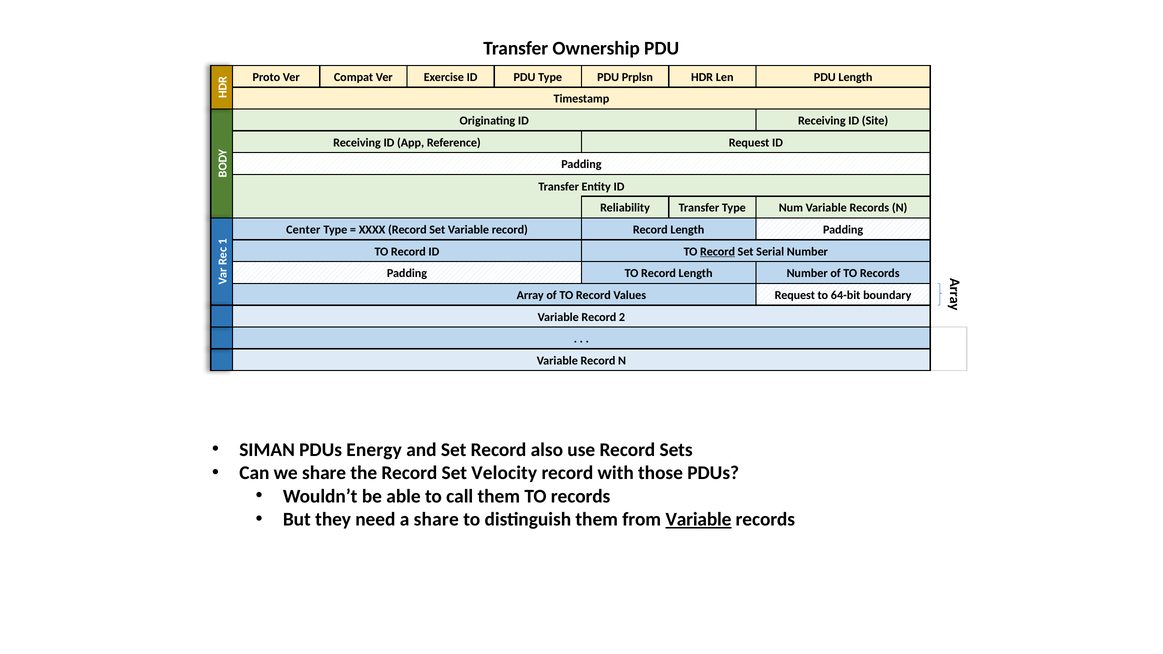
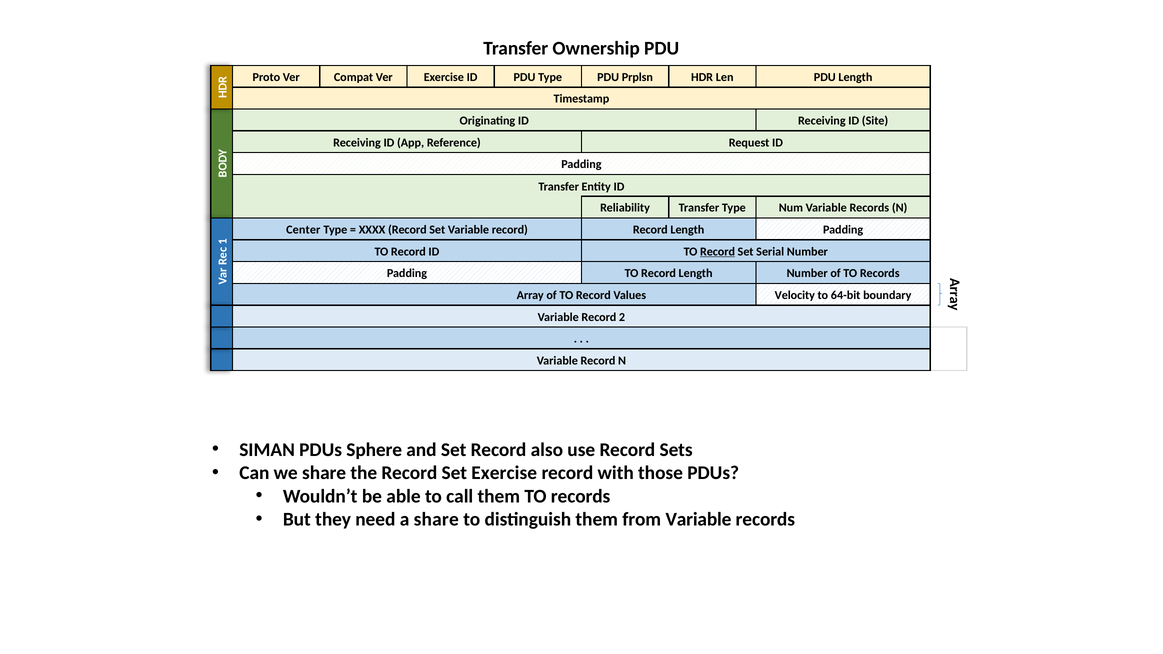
Request: Request -> Velocity (795, 295)
Energy: Energy -> Sphere (374, 450)
Set Velocity: Velocity -> Exercise (504, 473)
Variable underline: present -> none (698, 520)
